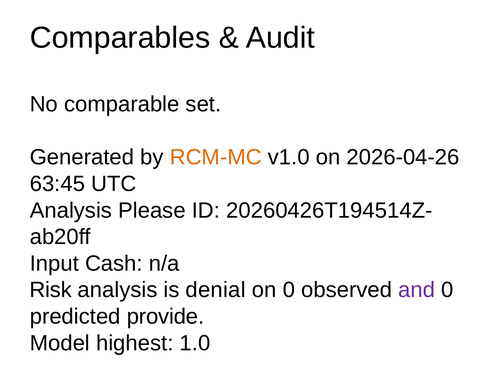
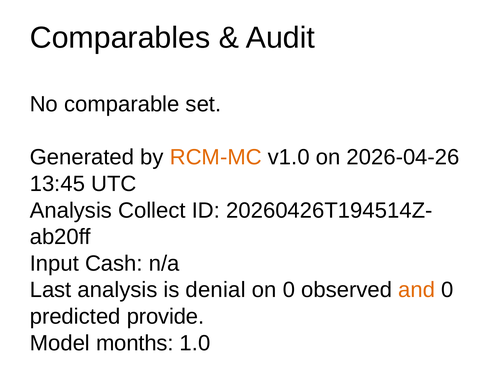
63:45: 63:45 -> 13:45 (57, 184)
Please: Please -> Collect (152, 210)
Risk: Risk -> Last (51, 290)
and colour: purple -> orange (417, 290)
highest: highest -> months (135, 343)
